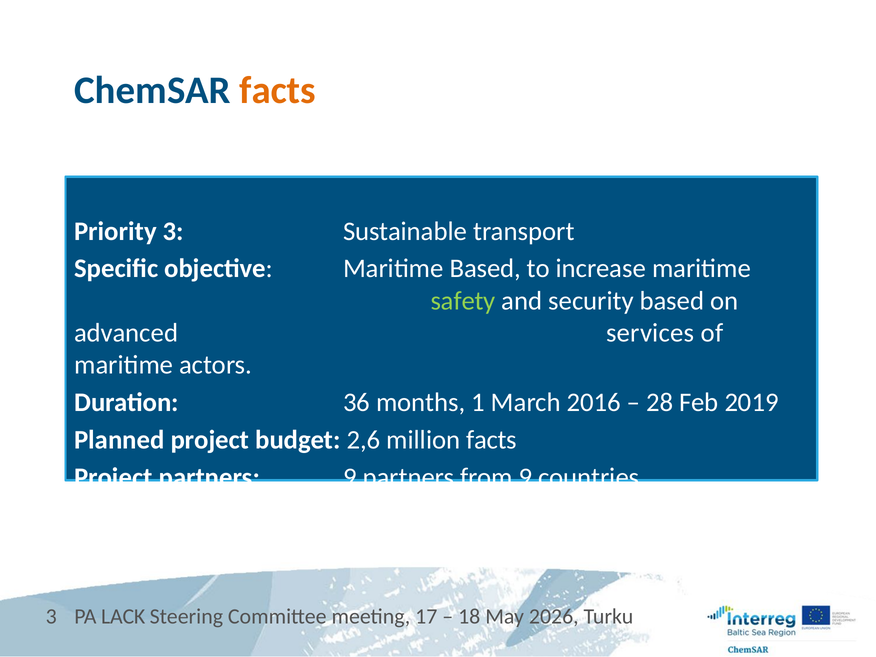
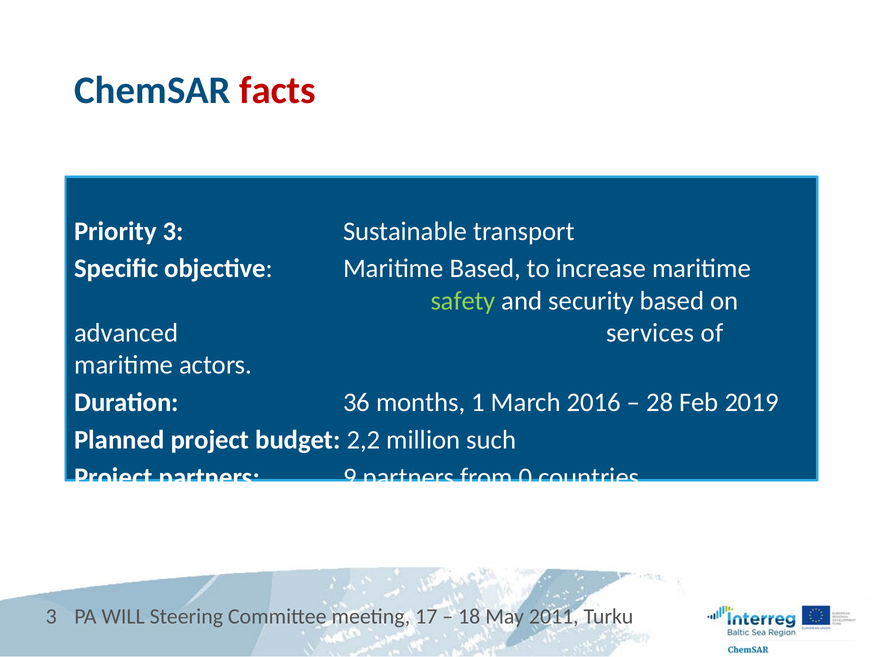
facts colour: orange -> red (277, 90)
2,6: 2,6 -> 2,2 (364, 440)
million facts: facts -> such (491, 440)
from 9: 9 -> 0 (525, 477)
LACK: LACK -> WILL (123, 617)
2026: 2026 -> 2011 (554, 617)
